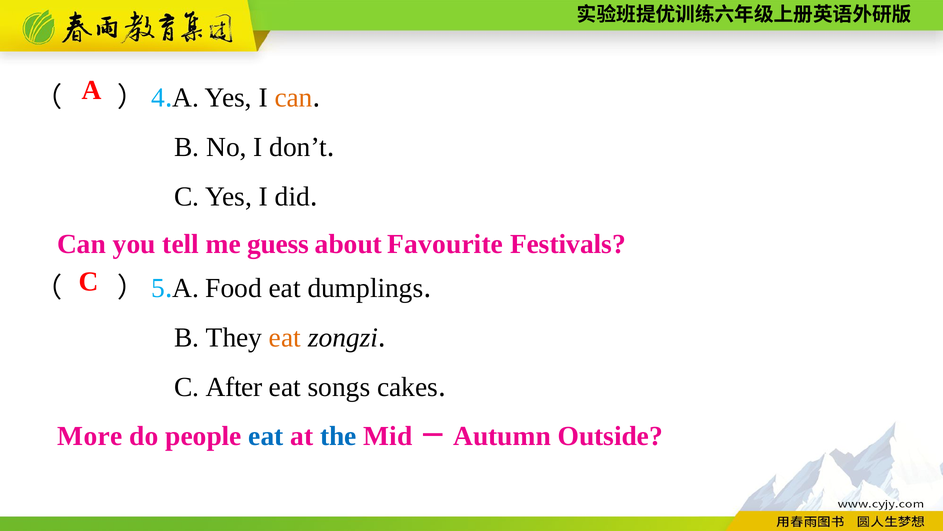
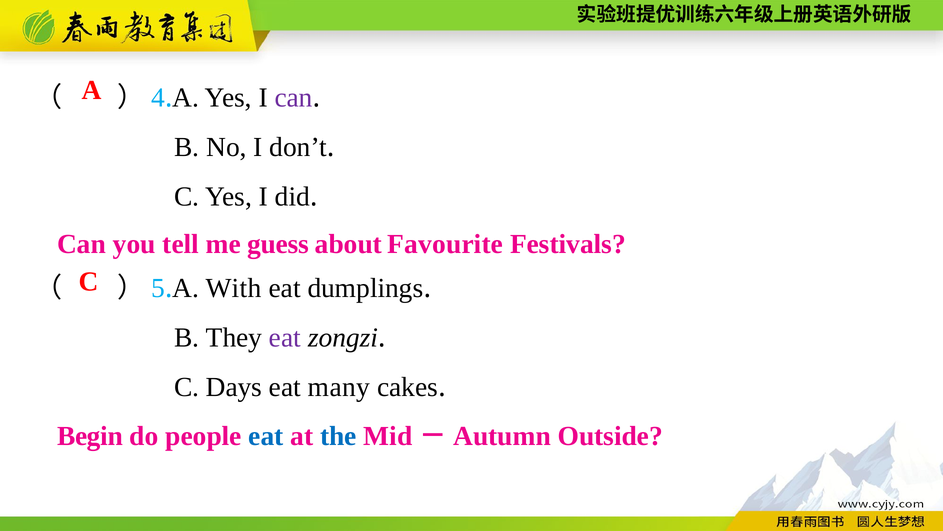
can colour: orange -> purple (294, 98)
Food: Food -> With (233, 288)
eat colour: orange -> purple (285, 337)
After: After -> Days (234, 387)
songs: songs -> many (339, 387)
More: More -> Begin (90, 436)
